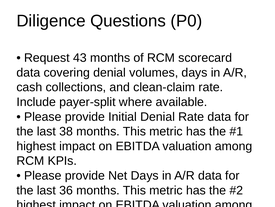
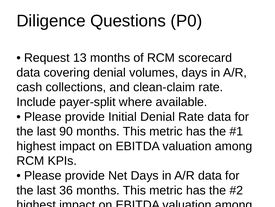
43: 43 -> 13 (80, 58)
38: 38 -> 90 (66, 131)
